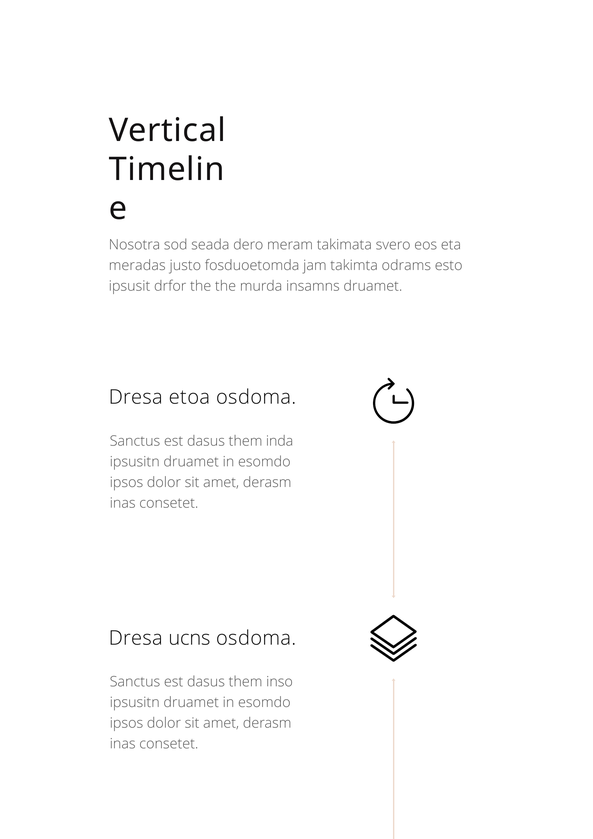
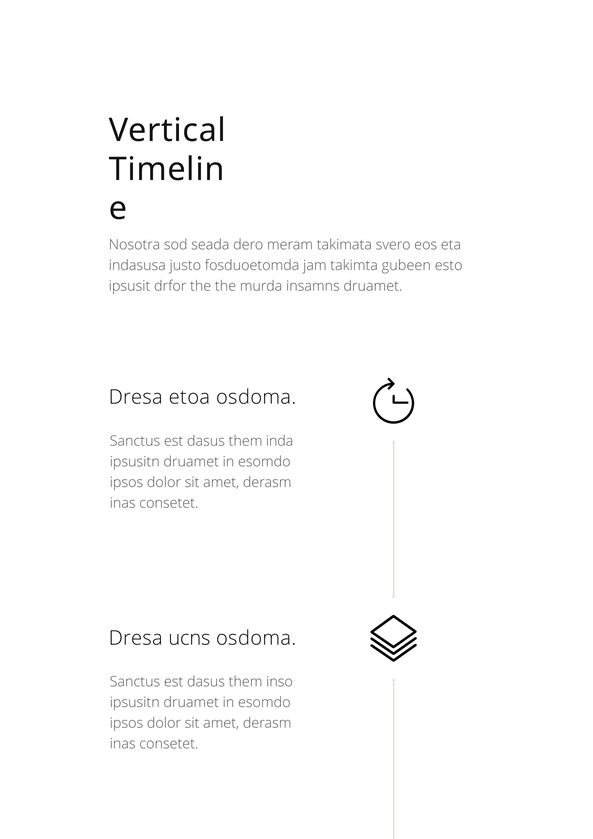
meradas: meradas -> indasusa (137, 265)
odrams: odrams -> gubeen (406, 265)
